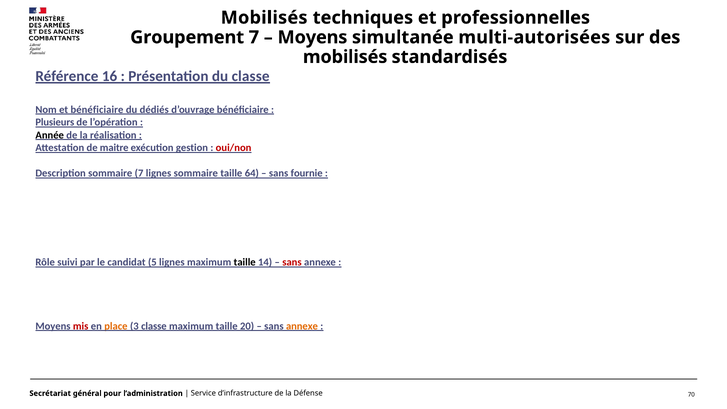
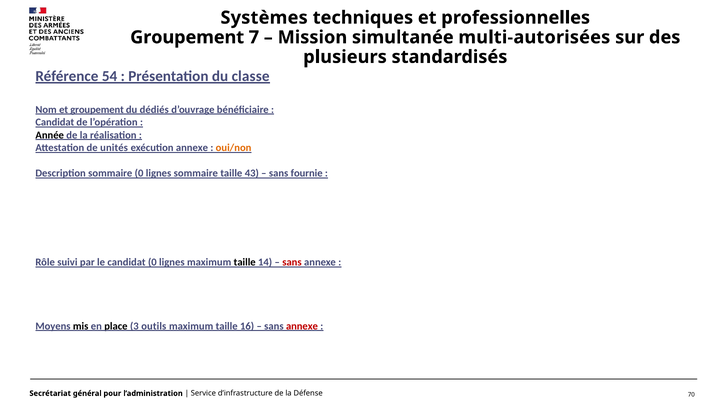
Mobilisés: Mobilisés -> Systèmes (264, 18)
Moyens: Moyens -> Mission (312, 37)
mobilisés: mobilisés -> plusieurs (345, 57)
16: 16 -> 54 (110, 76)
et bénéficiaire: bénéficiaire -> groupement (97, 110)
Plusieurs: Plusieurs -> Candidat (55, 122)
maitre: maitre -> unités (114, 148)
exécution gestion: gestion -> annexe (192, 148)
oui/non colour: red -> orange (234, 148)
sommaire 7: 7 -> 0 (139, 173)
64: 64 -> 43 (252, 173)
candidat 5: 5 -> 0 (152, 262)
mis colour: red -> black (81, 326)
place colour: orange -> black (116, 326)
3 classe: classe -> outils (154, 326)
20: 20 -> 16 (247, 326)
annexe colour: orange -> red (302, 326)
